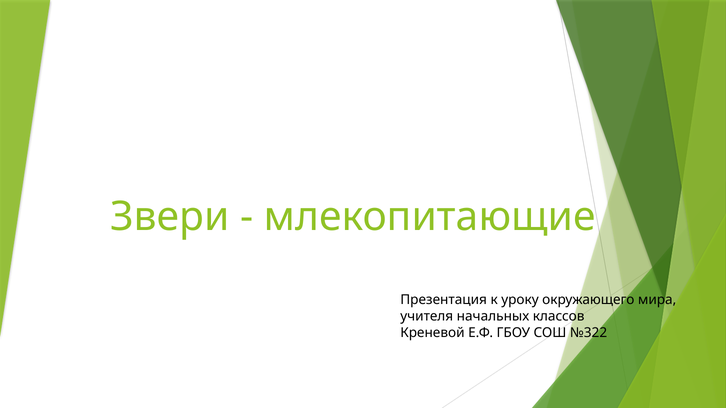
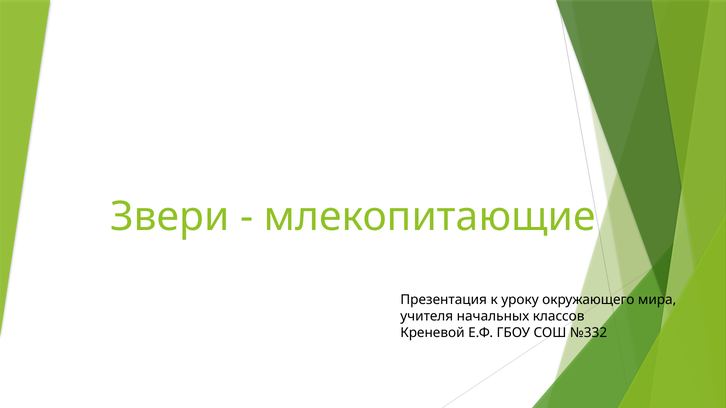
№322: №322 -> №332 (589, 333)
